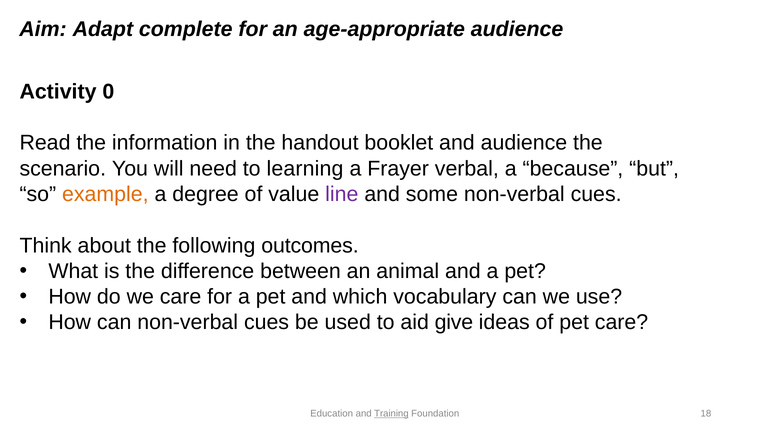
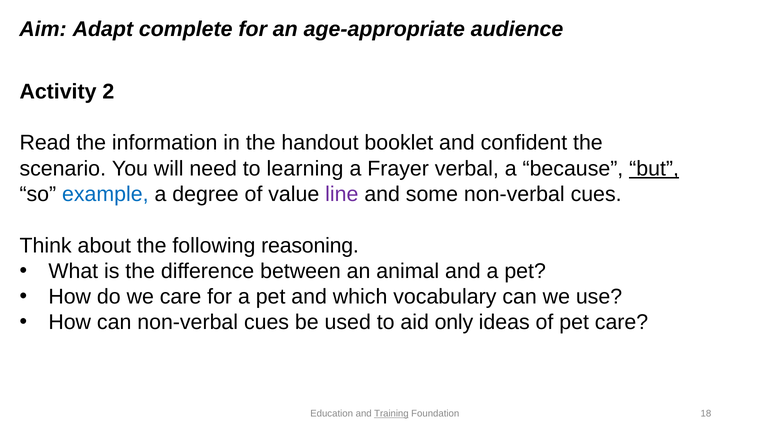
0: 0 -> 2 (108, 92)
and audience: audience -> confident (524, 143)
but underline: none -> present (654, 169)
example colour: orange -> blue (105, 194)
outcomes: outcomes -> reasoning (310, 246)
give: give -> only (454, 323)
